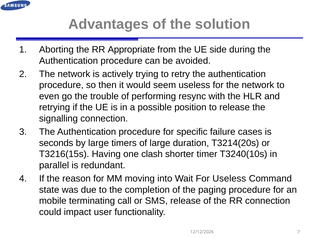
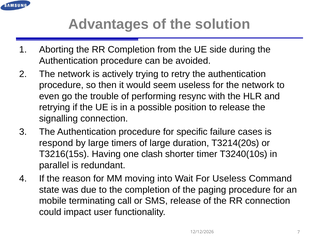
RR Appropriate: Appropriate -> Completion (131, 50)
seconds: seconds -> respond (56, 143)
